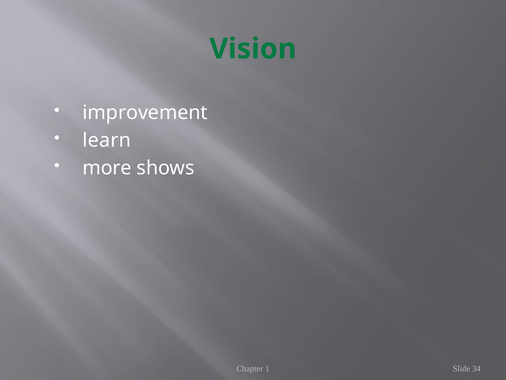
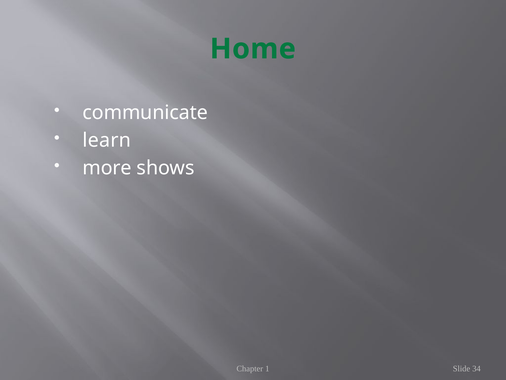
Vision: Vision -> Home (253, 49)
improvement: improvement -> communicate (145, 113)
